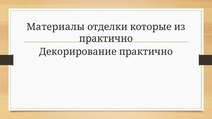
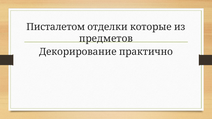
Материалы: Материалы -> Писталетом (56, 27)
практично: практично -> предметов (106, 39)
